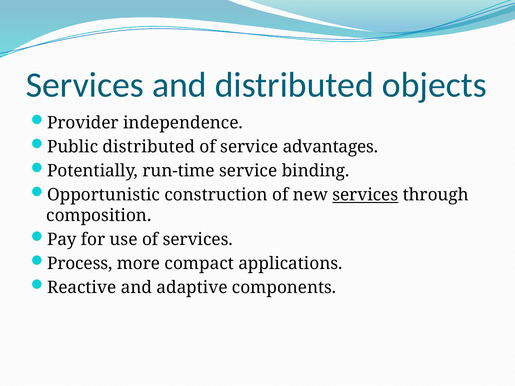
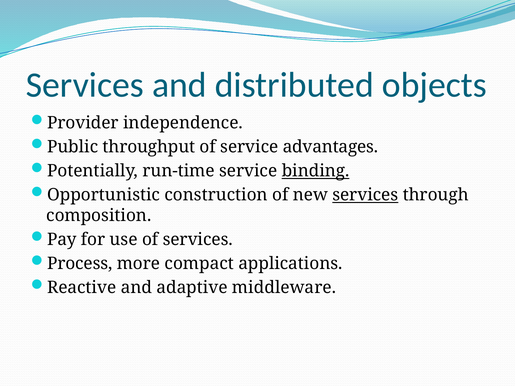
Public distributed: distributed -> throughput (149, 147)
binding underline: none -> present (316, 171)
components: components -> middleware (284, 288)
